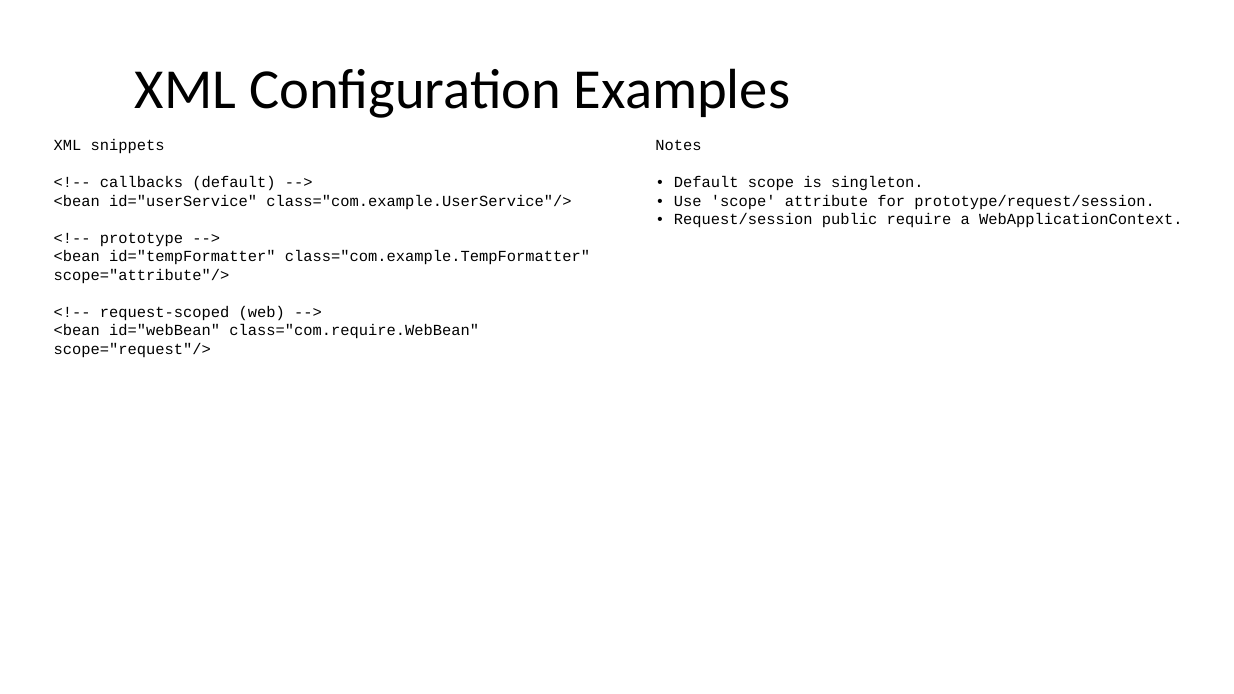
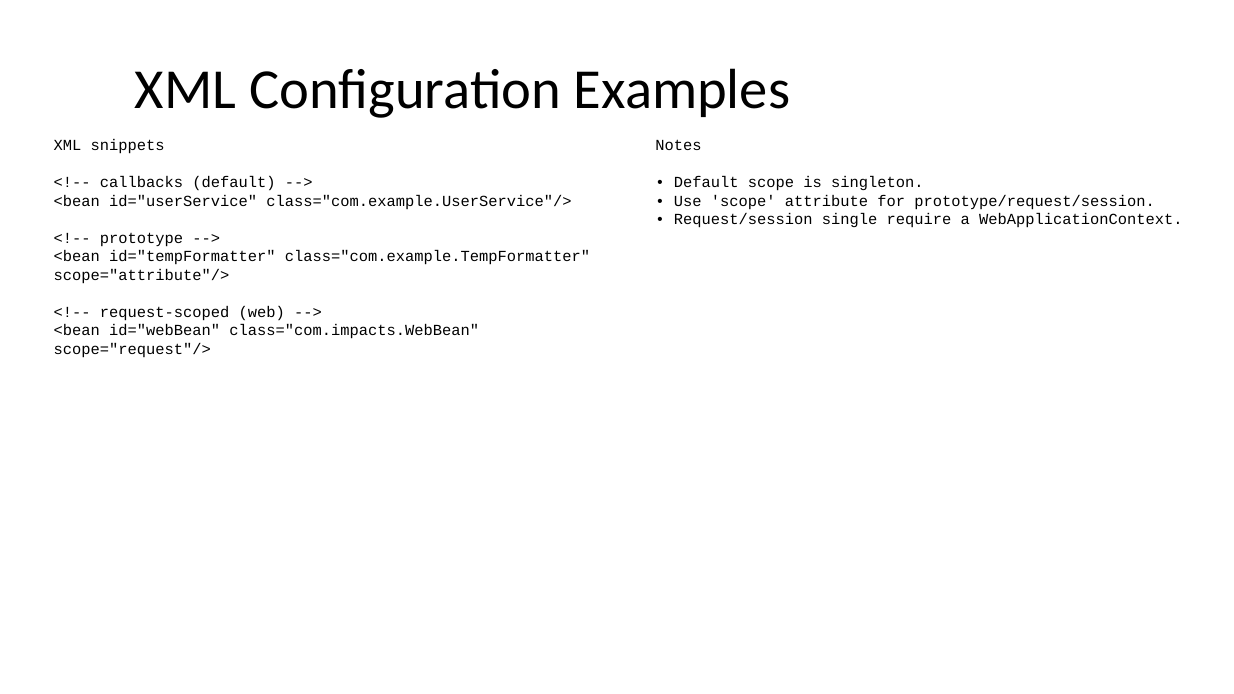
public: public -> single (850, 220)
class="com.require.WebBean: class="com.require.WebBean -> class="com.impacts.WebBean (354, 331)
